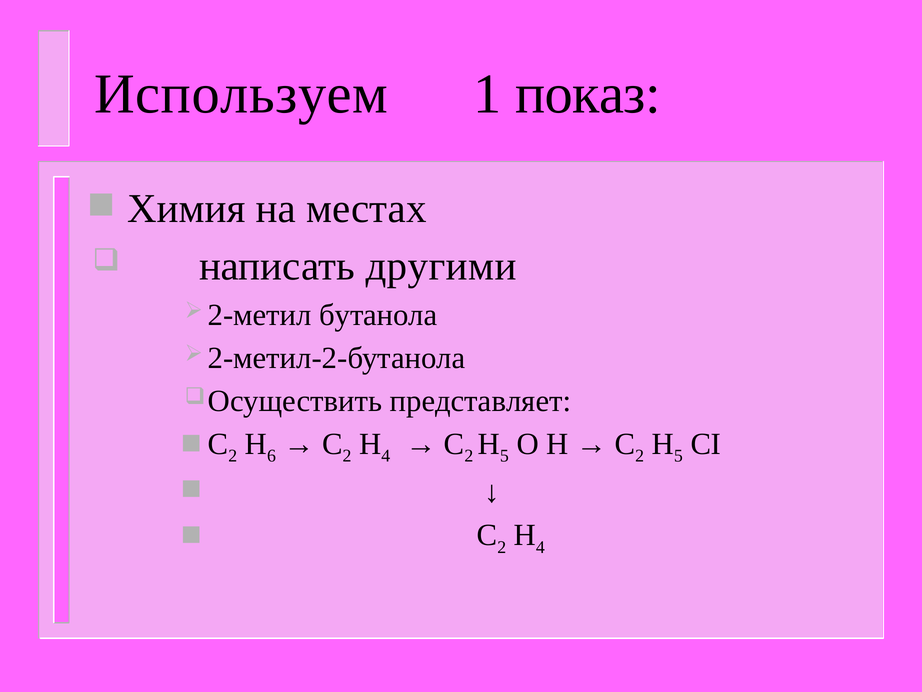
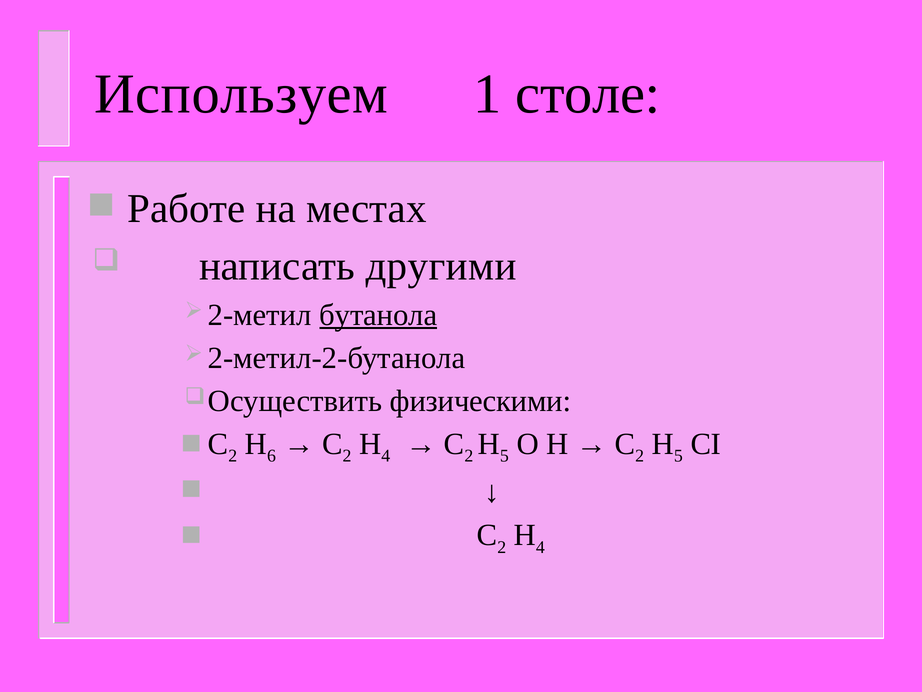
показ: показ -> столе (588, 94)
Химия: Химия -> Работе (186, 209)
бутанола underline: none -> present (378, 315)
представляет: представляет -> физическими (481, 401)
